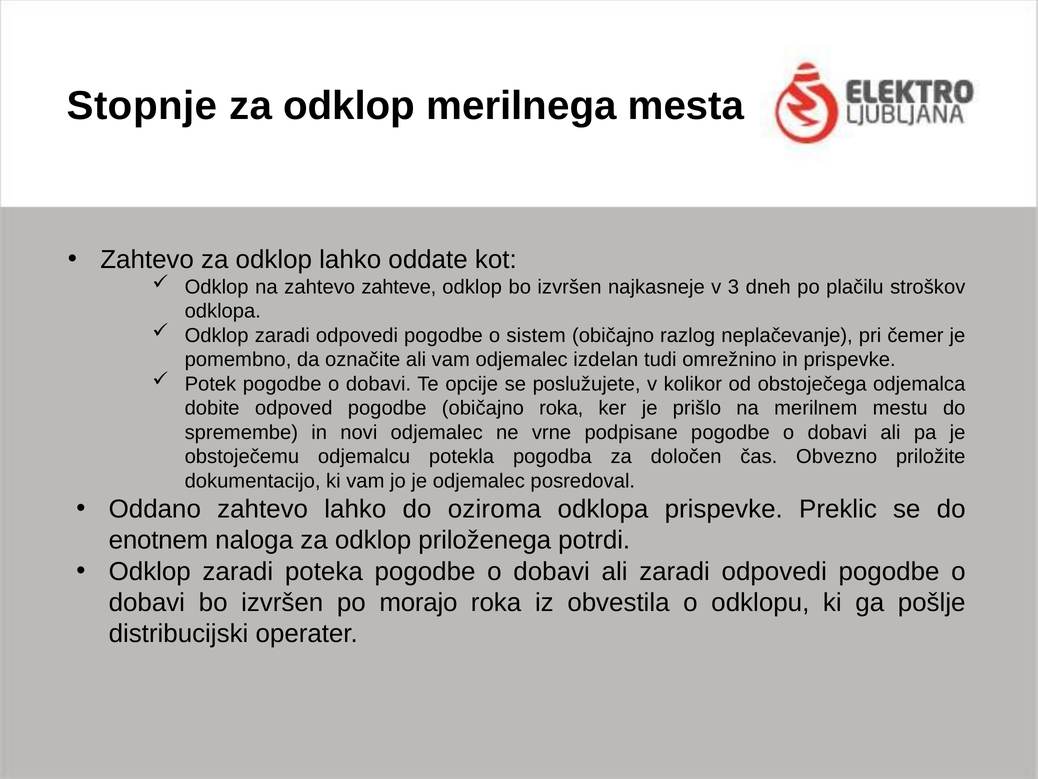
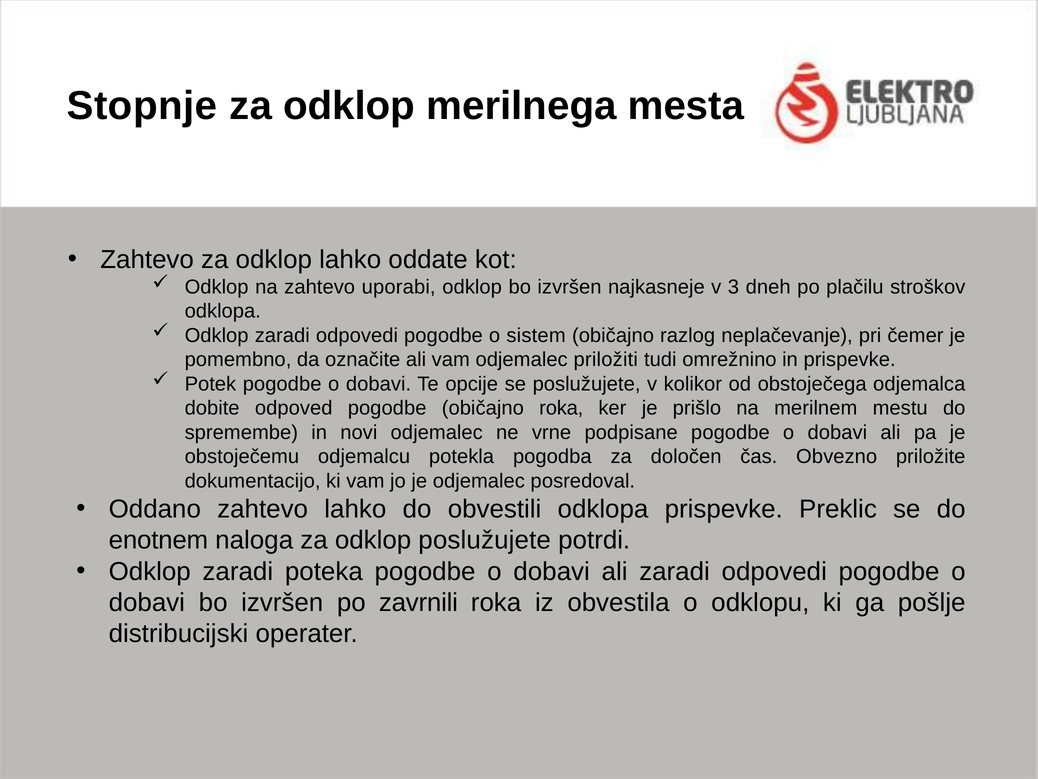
zahteve: zahteve -> uporabi (399, 287)
izdelan: izdelan -> priložiti (606, 360)
oziroma: oziroma -> obvestili (495, 509)
odklop priloženega: priloženega -> poslužujete (485, 540)
morajo: morajo -> zavrnili (418, 602)
